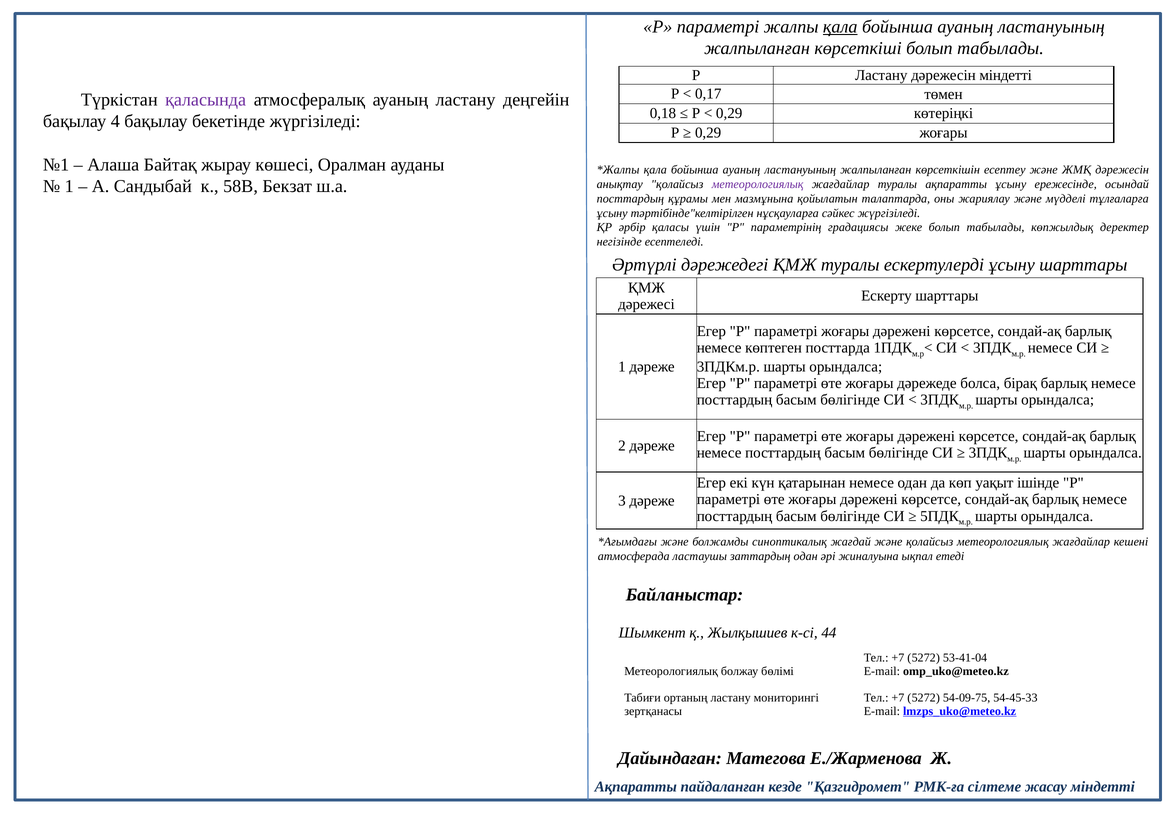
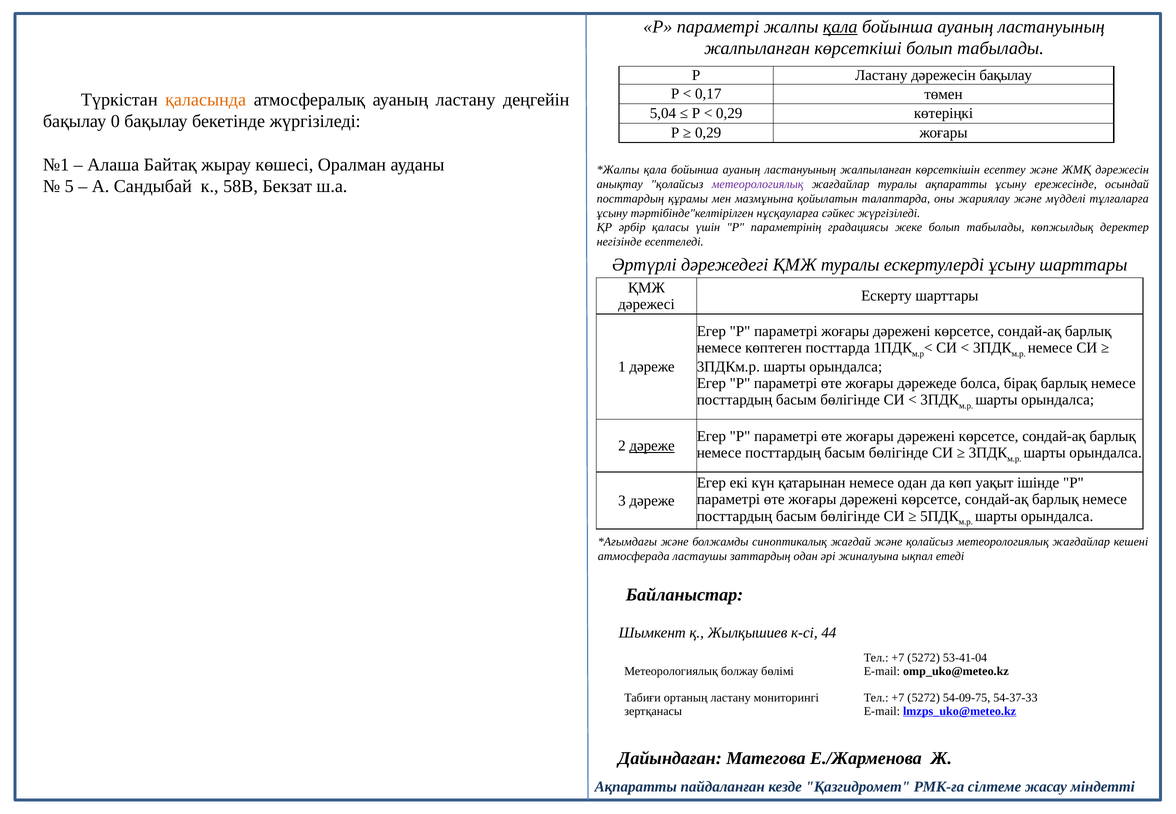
дәрежесін міндетті: міндетті -> бақылау (1006, 75)
қаласында colour: purple -> orange (206, 100)
0,18: 0,18 -> 5,04 (663, 113)
4: 4 -> 0 (115, 121)
1: 1 -> 5 (69, 186)
дәреже underline: none -> present (652, 446)
54-45-33: 54-45-33 -> 54-37-33 (1015, 698)
